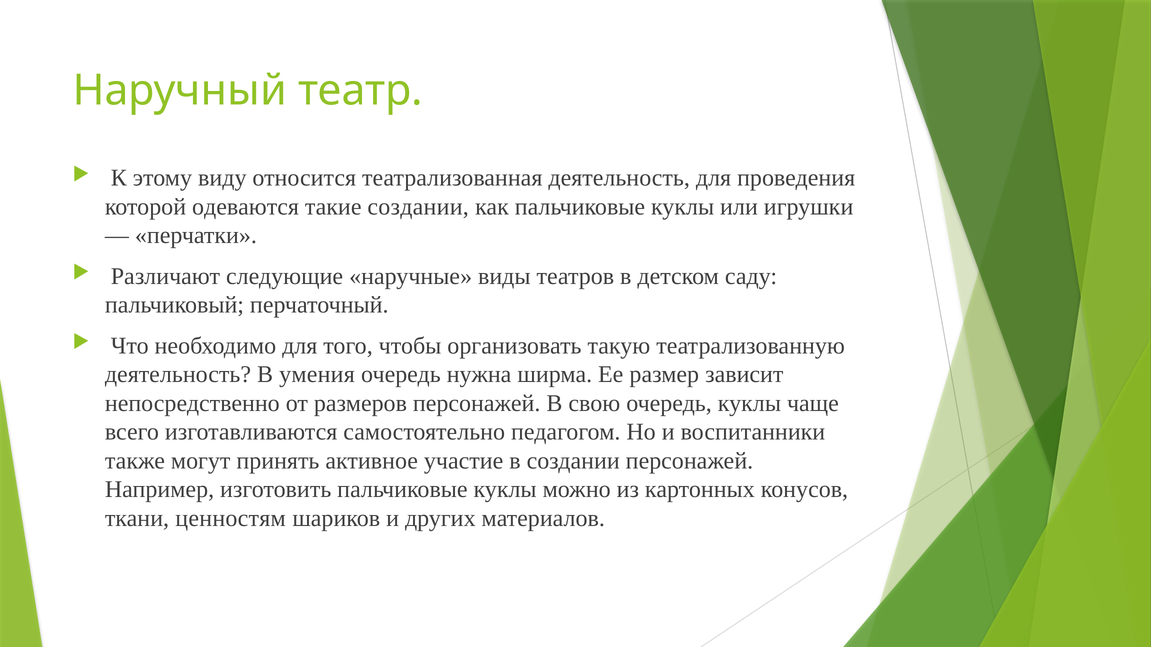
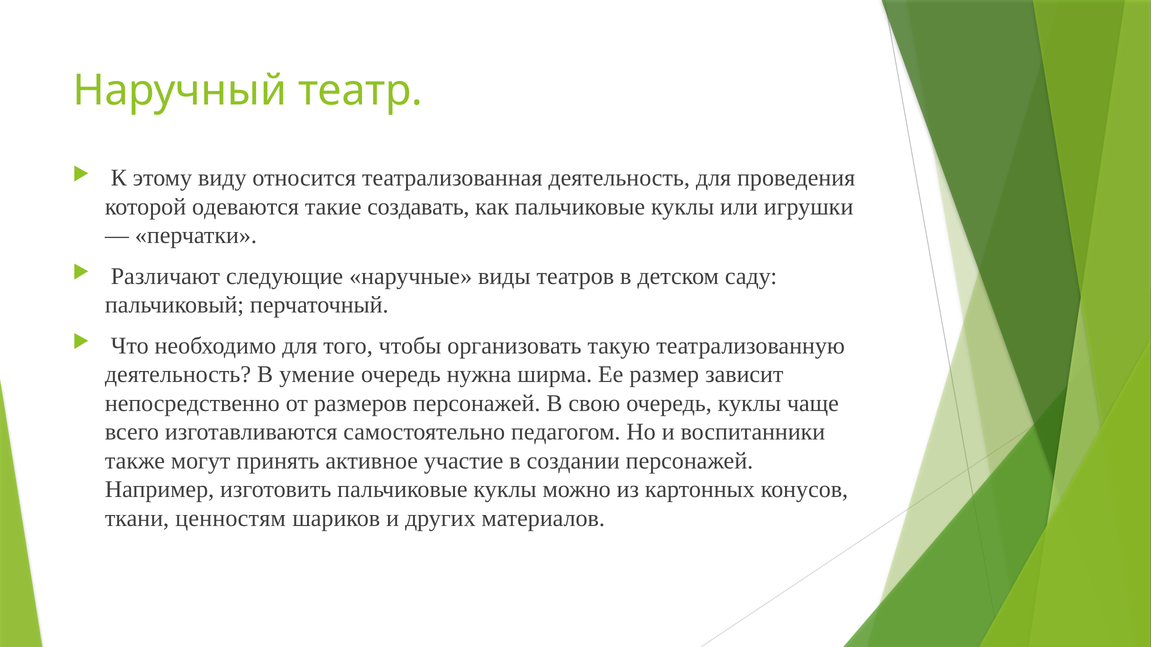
такие создании: создании -> создавать (418, 207)
умения: умения -> умение (317, 375)
